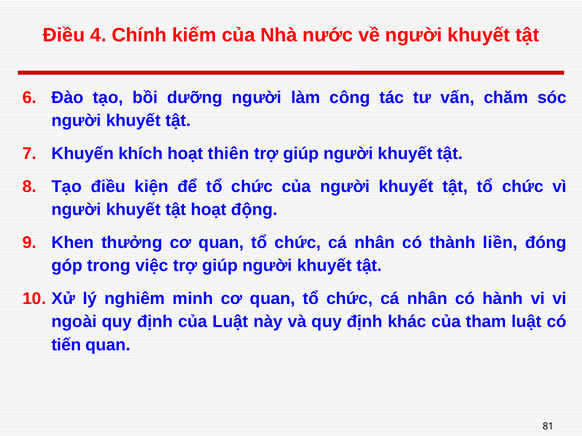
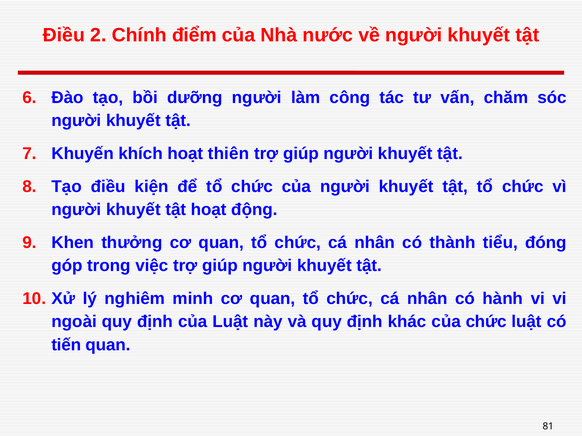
4: 4 -> 2 (98, 35)
kiếm: kiếm -> điểm (194, 35)
liền: liền -> tiểu (500, 243)
của tham: tham -> chức (486, 322)
